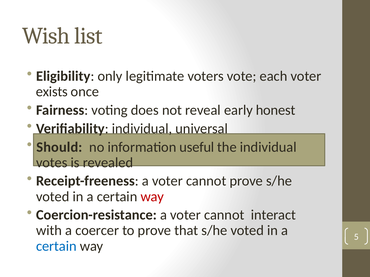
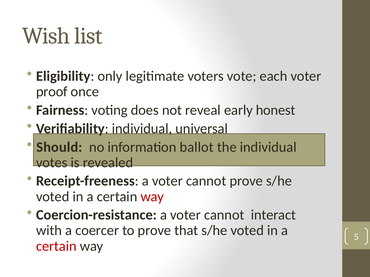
exists: exists -> proof (52, 92)
useful: useful -> ballot (197, 147)
certain colour: blue -> red (56, 246)
